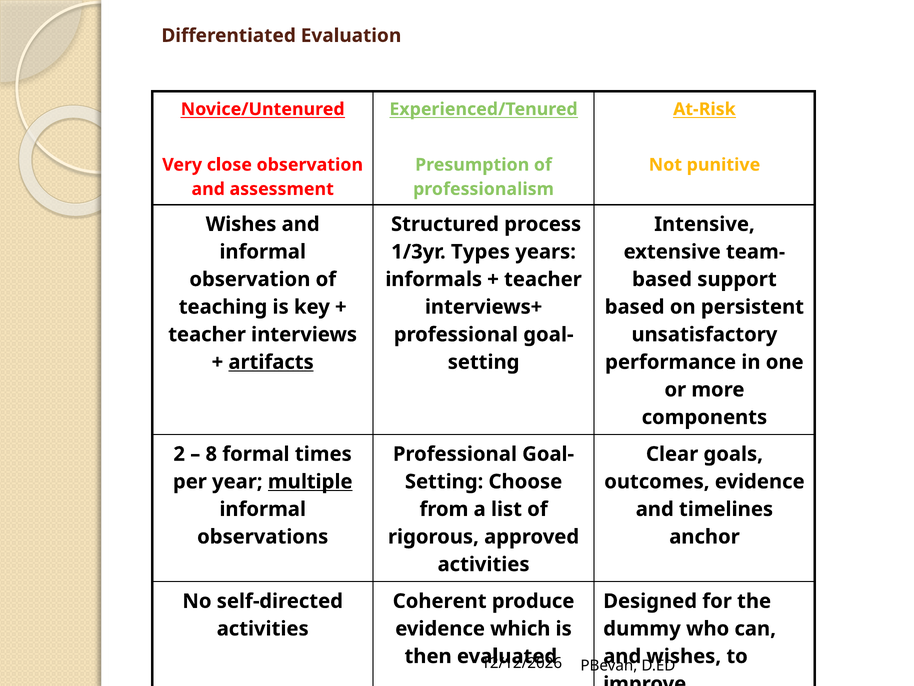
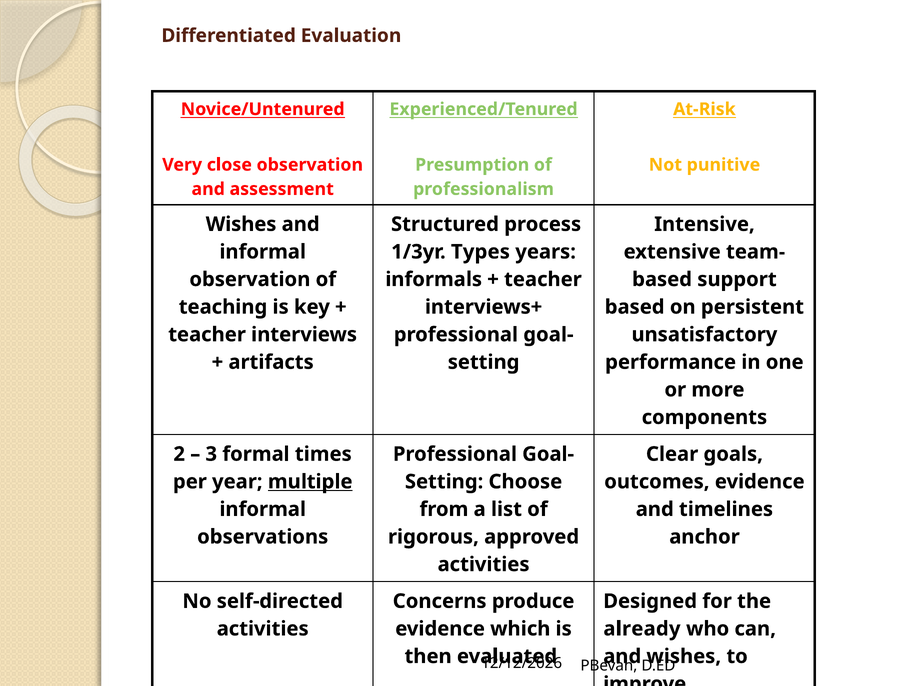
artifacts underline: present -> none (271, 362)
8: 8 -> 3 (211, 454)
Coherent: Coherent -> Concerns (440, 601)
dummy: dummy -> already (642, 628)
